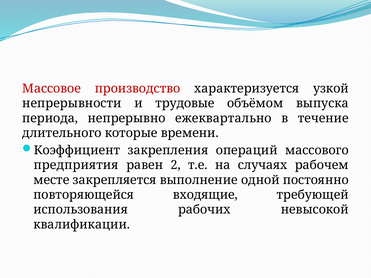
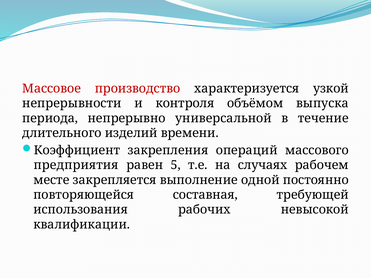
трудовые: трудовые -> контроля (185, 103)
ежеквартально: ежеквартально -> универсальной (223, 118)
которые: которые -> изделий (131, 133)
2: 2 -> 5 (176, 165)
входящие: входящие -> составная (205, 195)
